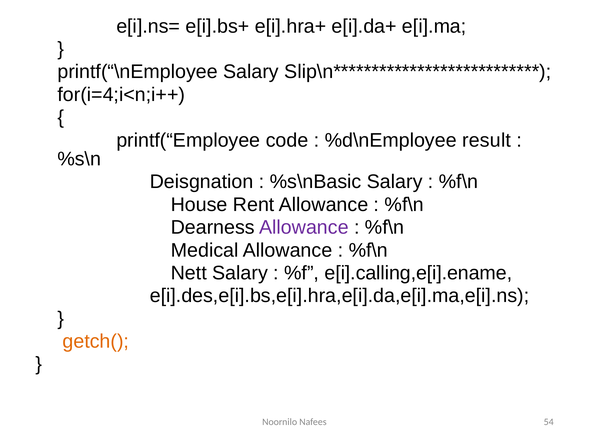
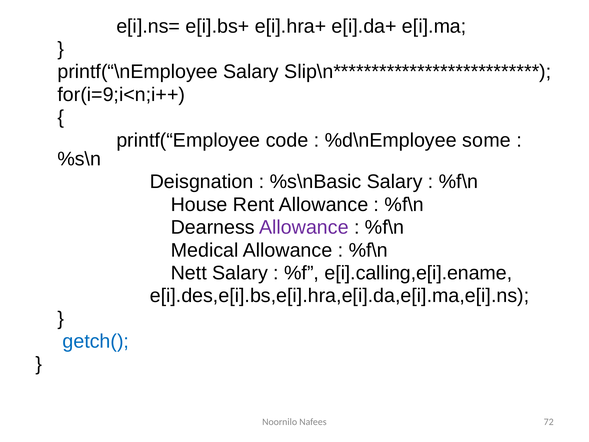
for(i=4;i<n;i++: for(i=4;i<n;i++ -> for(i=9;i<n;i++ (121, 95)
result: result -> some (487, 140)
getch( colour: orange -> blue (96, 341)
54: 54 -> 72 (549, 422)
